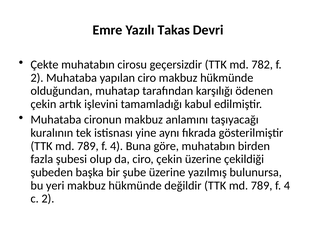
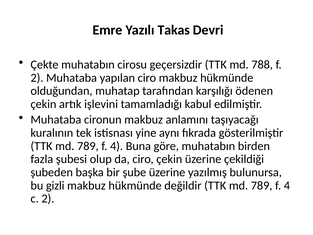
782: 782 -> 788 (262, 64)
yeri: yeri -> gizli (55, 185)
